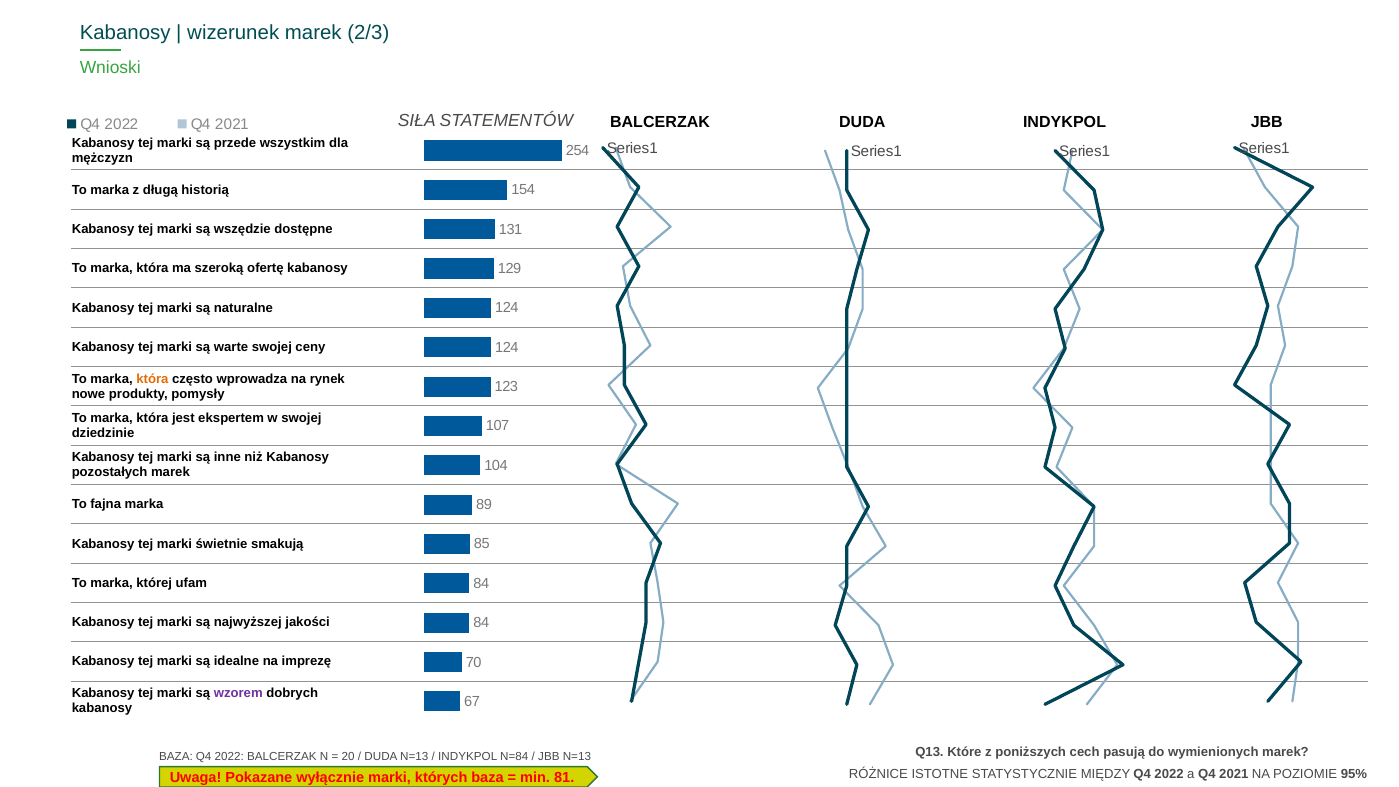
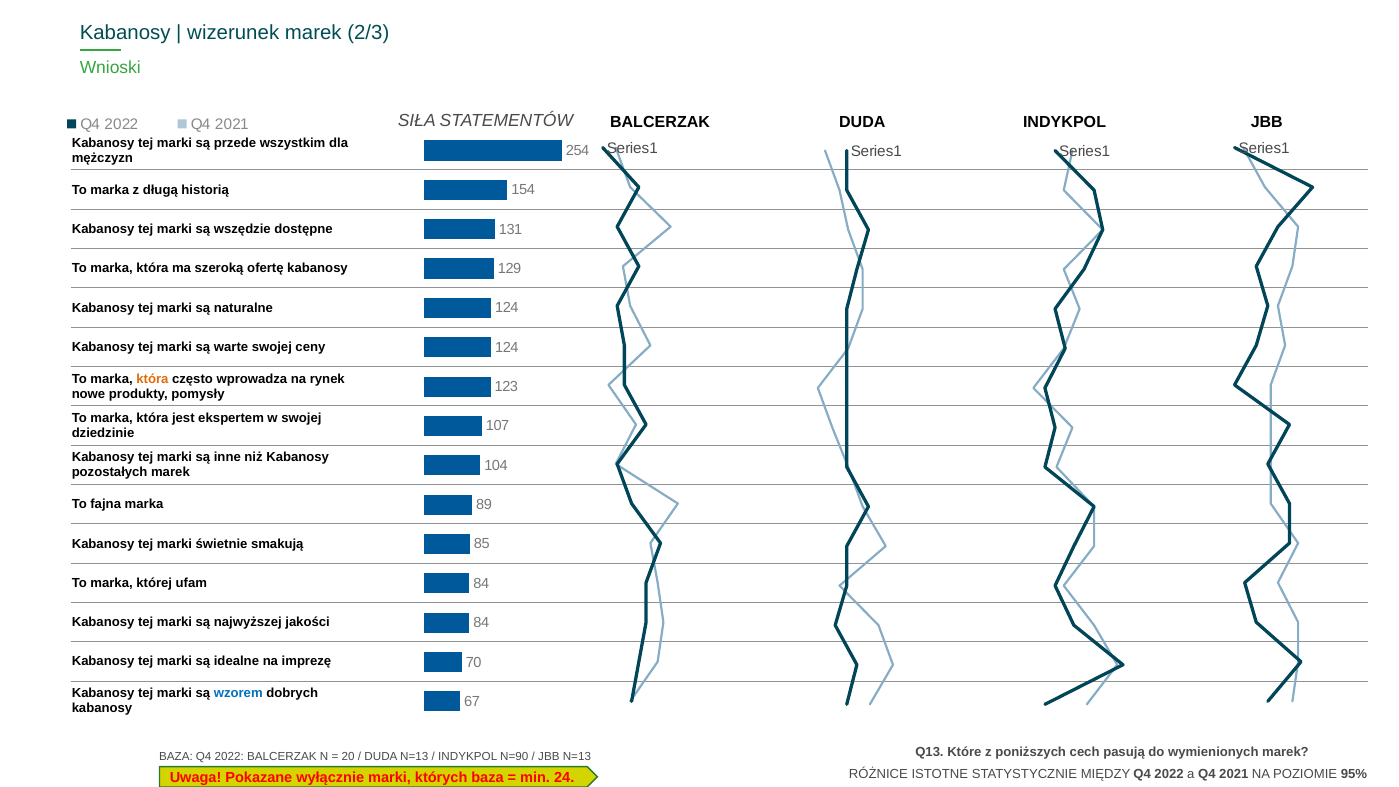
wzorem colour: purple -> blue (238, 694)
N=84: N=84 -> N=90 (514, 757)
81: 81 -> 24 (564, 778)
